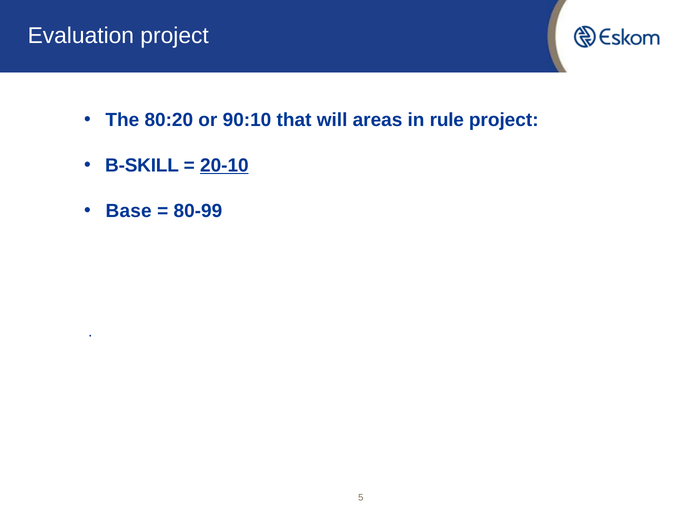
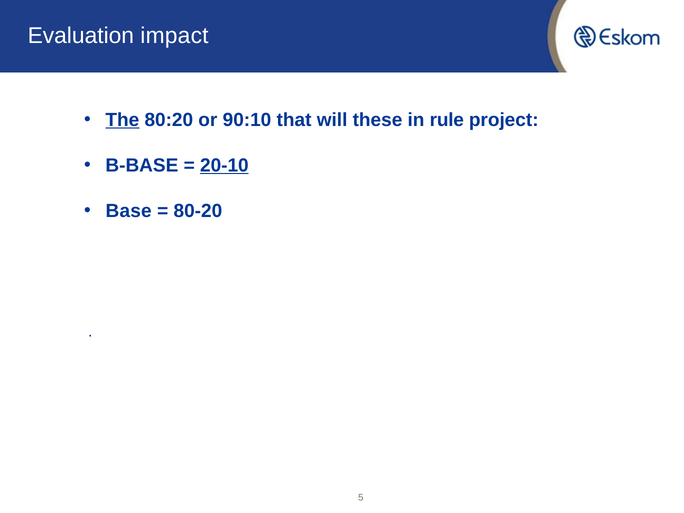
Evaluation project: project -> impact (174, 36)
The underline: none -> present (122, 120)
areas: areas -> these (378, 120)
B-SKILL: B-SKILL -> B-BASE (142, 165)
80-99: 80-99 -> 80-20 (198, 211)
